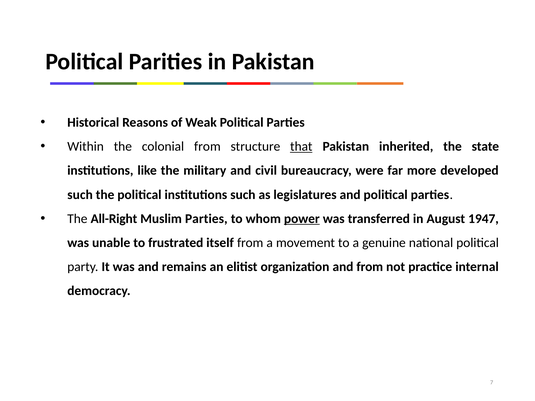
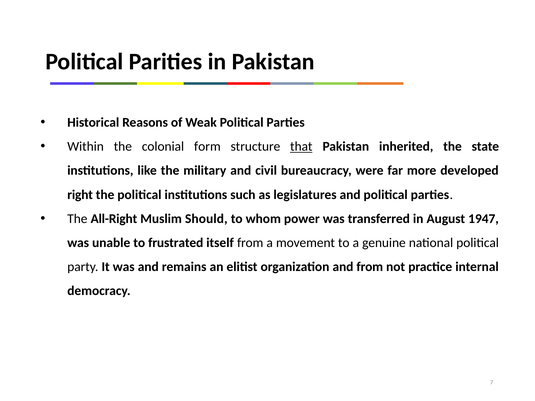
colonial from: from -> form (207, 147)
such: such -> right (80, 195)
Muslim Parties: Parties -> Should (206, 219)
power underline: present -> none (302, 219)
